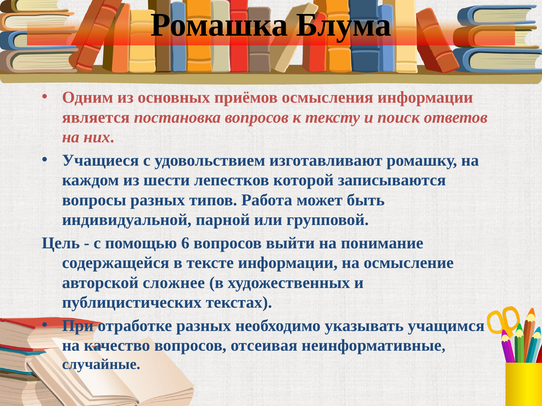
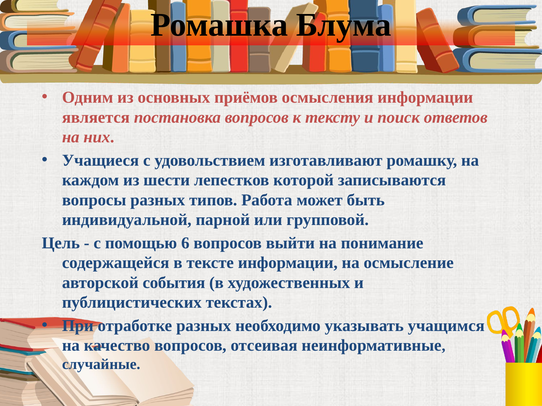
сложнее: сложнее -> события (174, 283)
